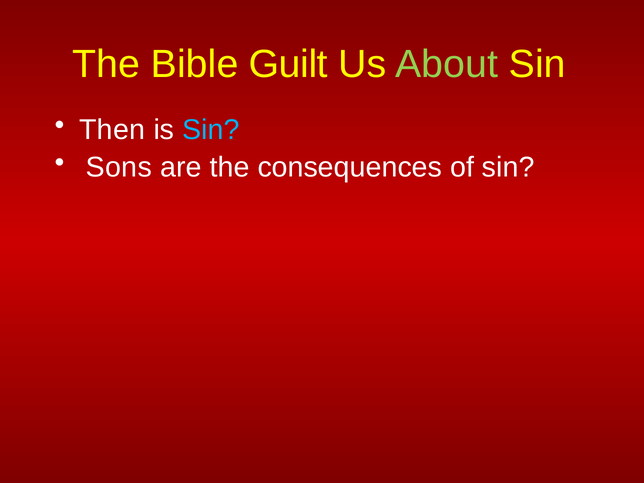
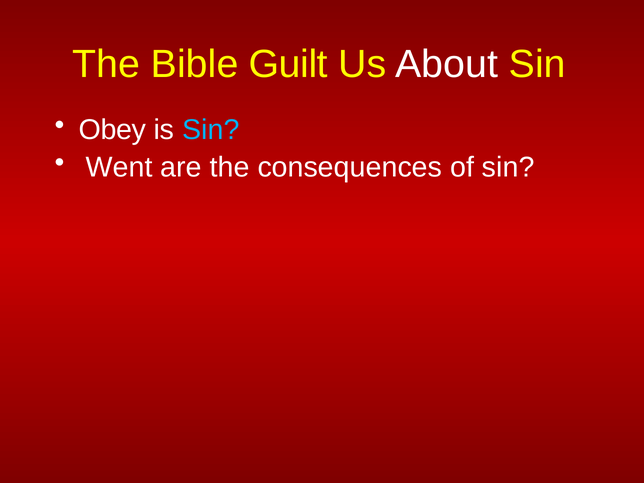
About colour: light green -> white (447, 64)
Then: Then -> Obey (112, 130)
Sons: Sons -> Went (119, 167)
